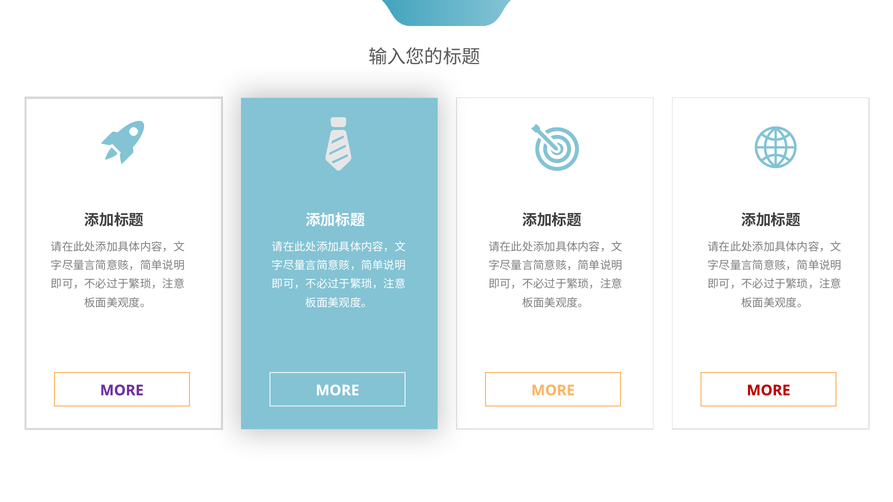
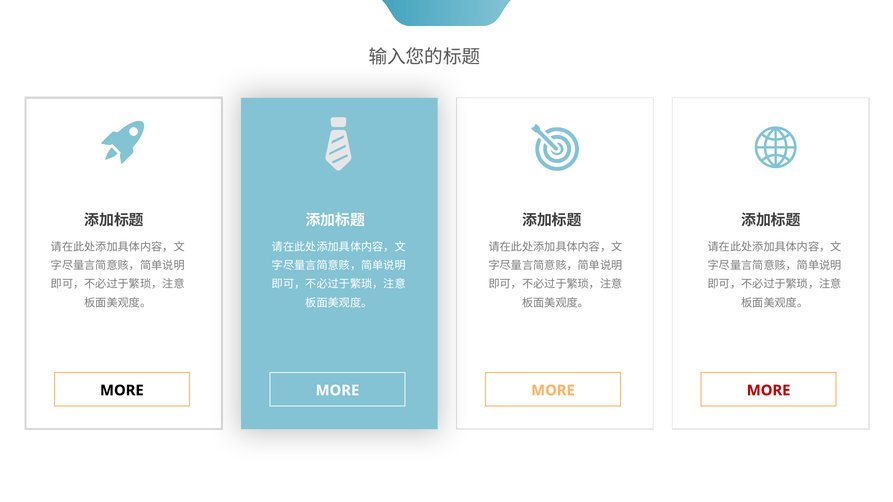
MORE colour: purple -> black (122, 391)
